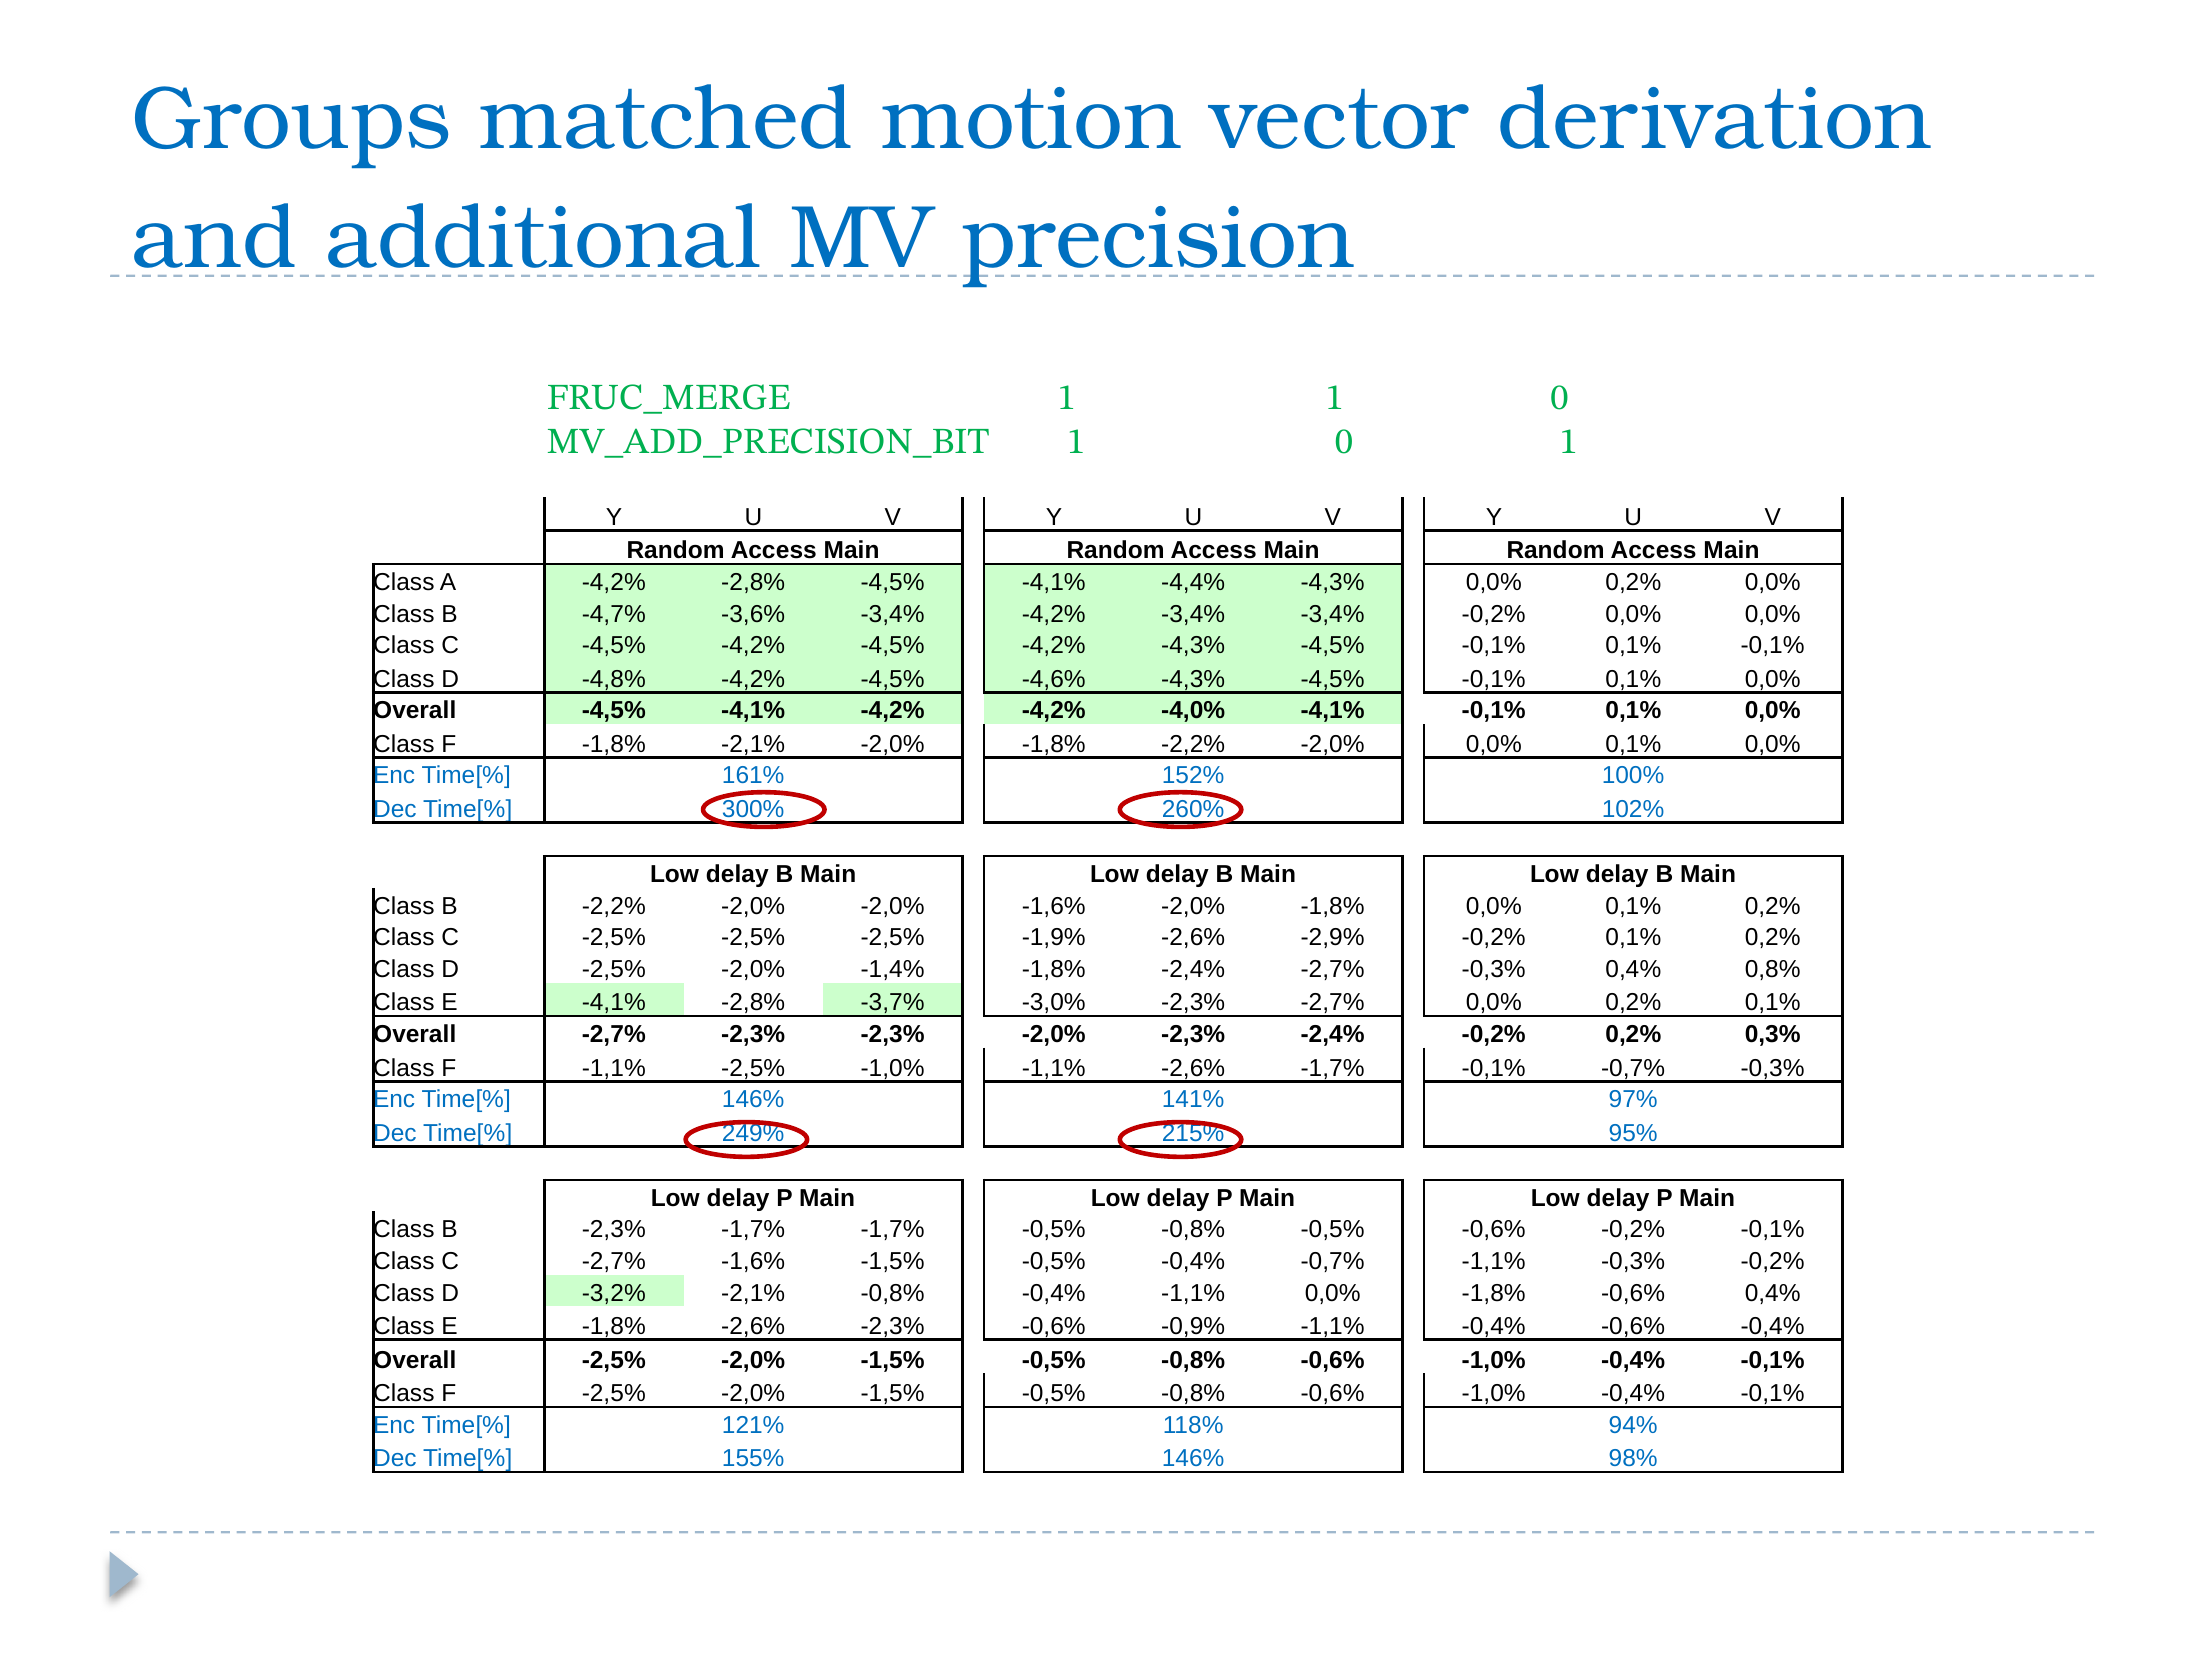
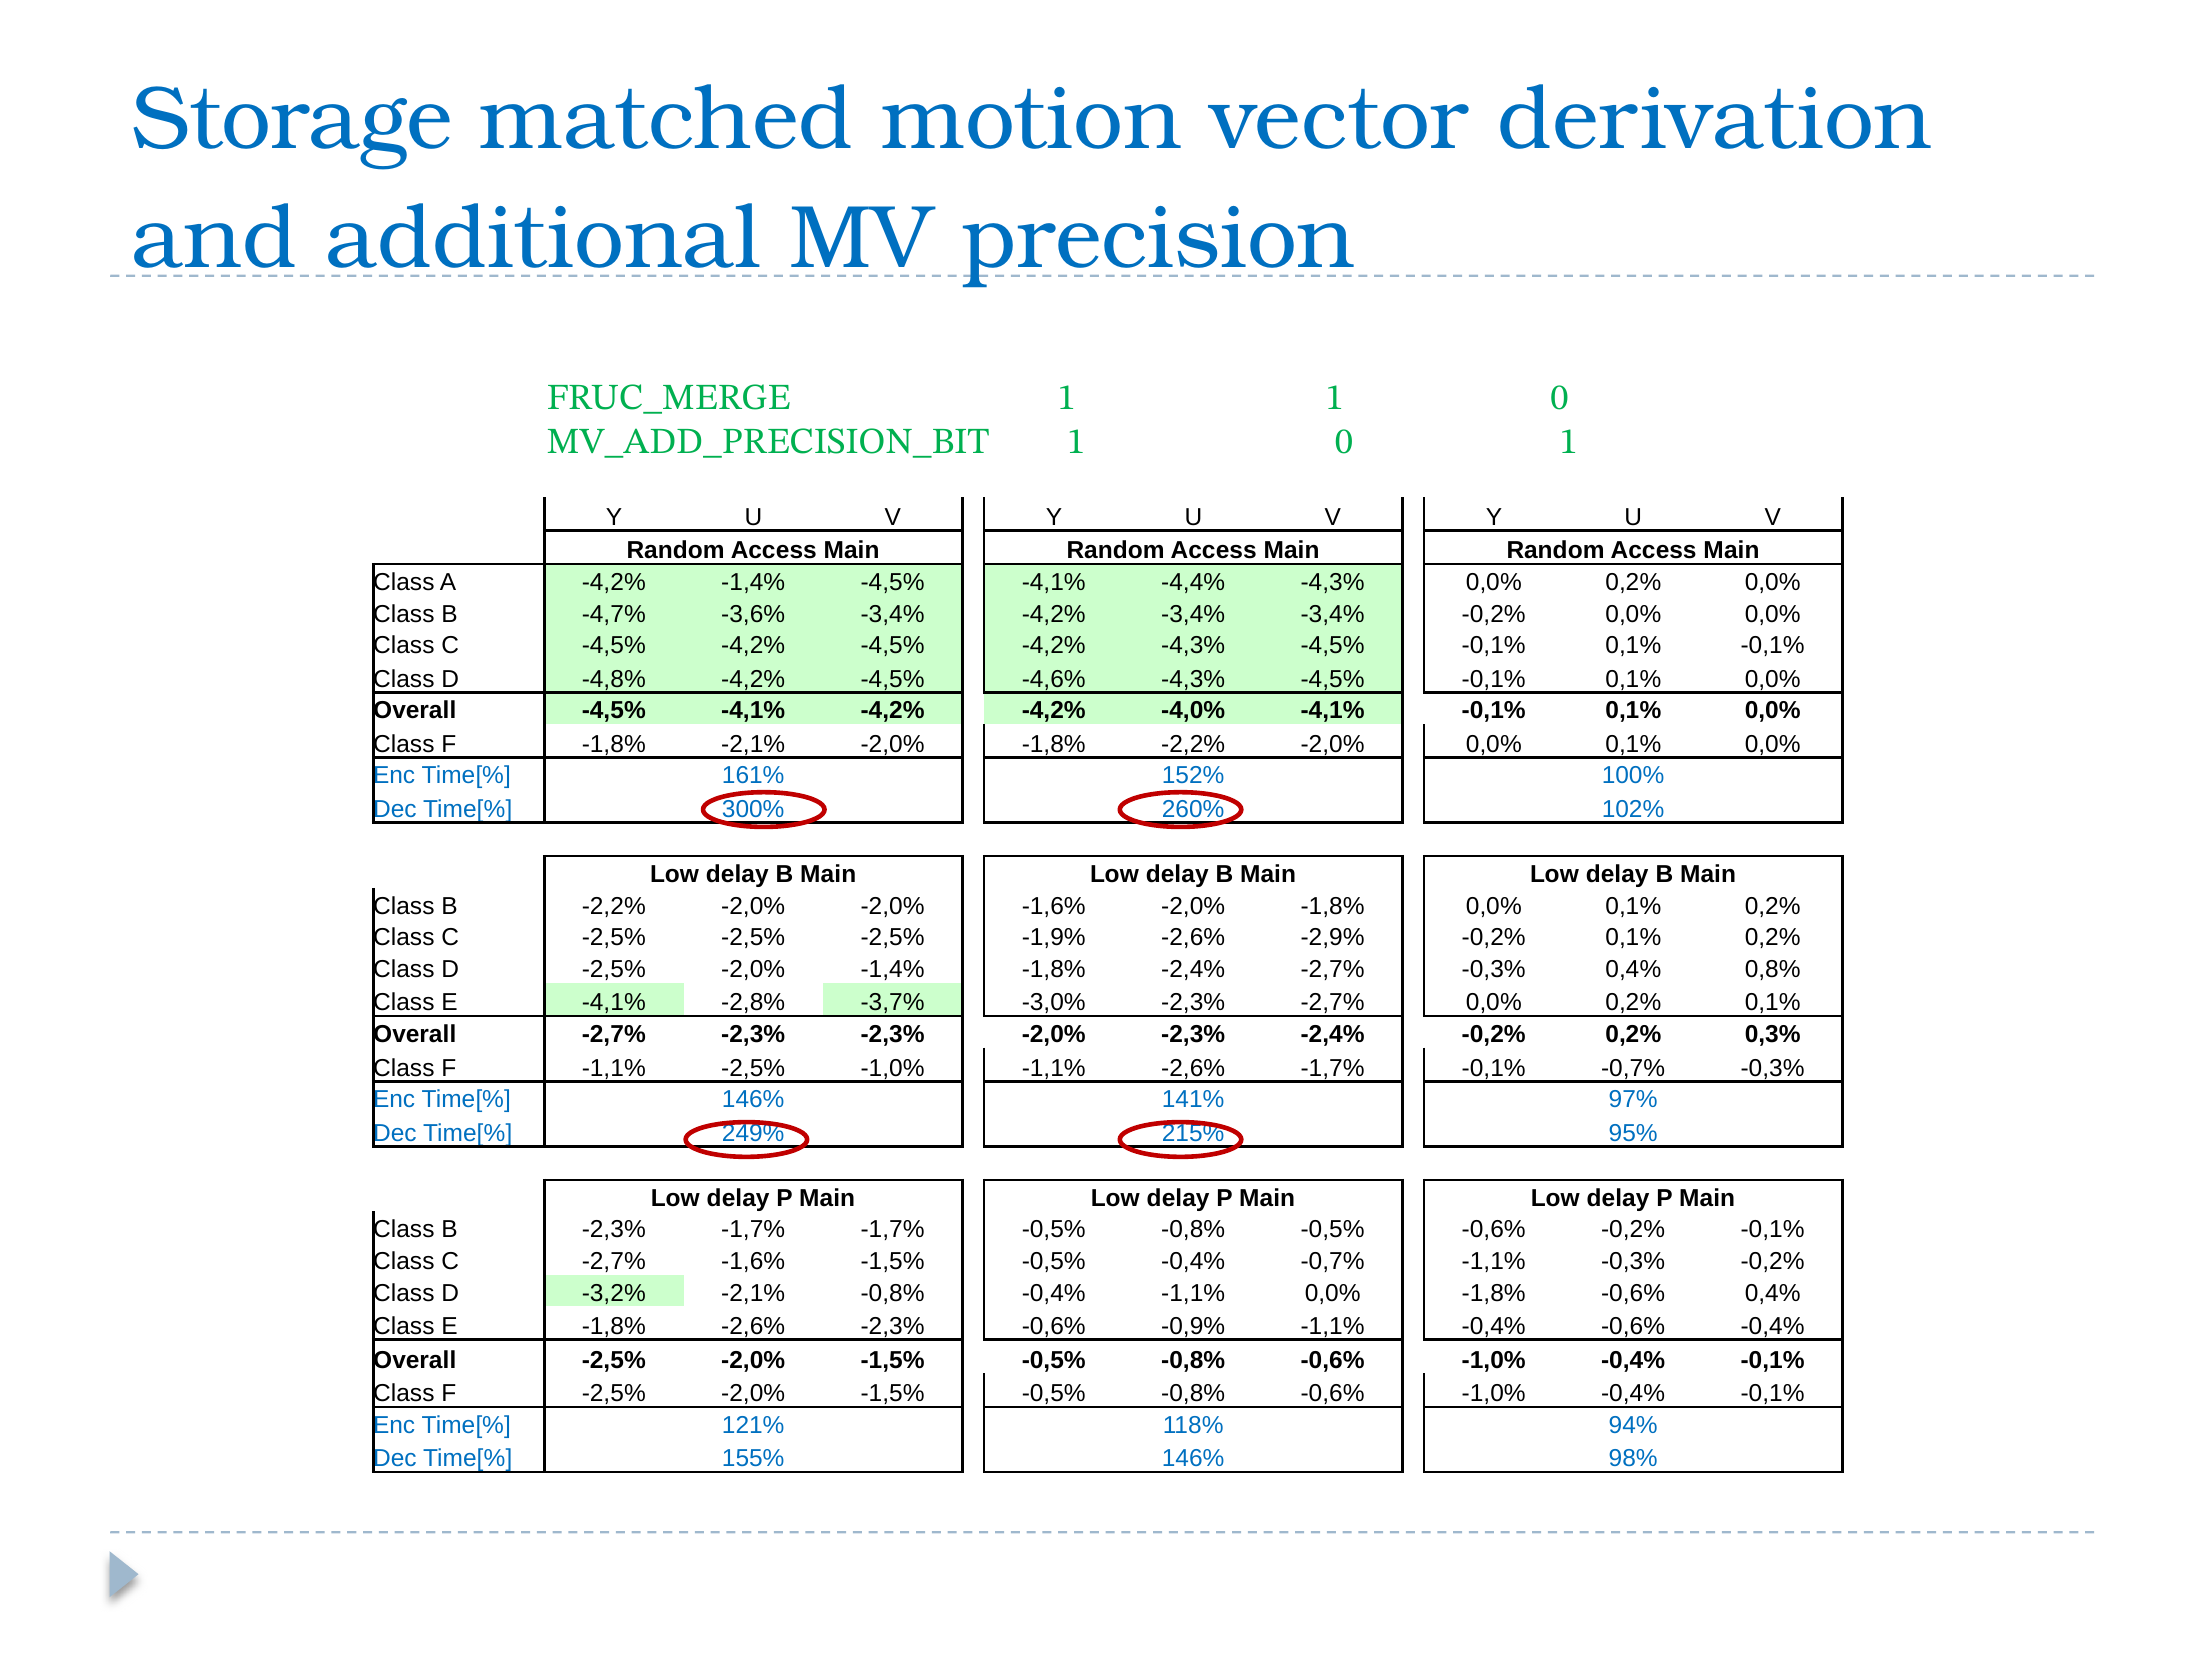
Groups: Groups -> Storage (292, 119)
-4,2% -2,8%: -2,8% -> -1,4% (753, 582)
